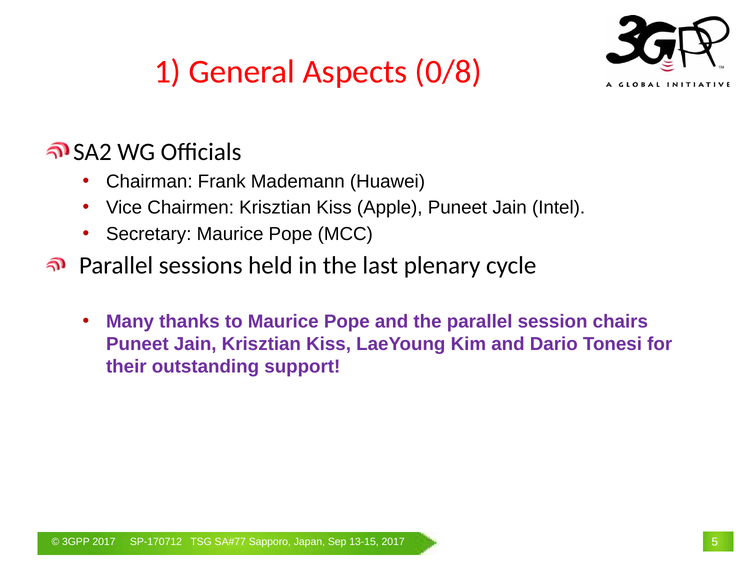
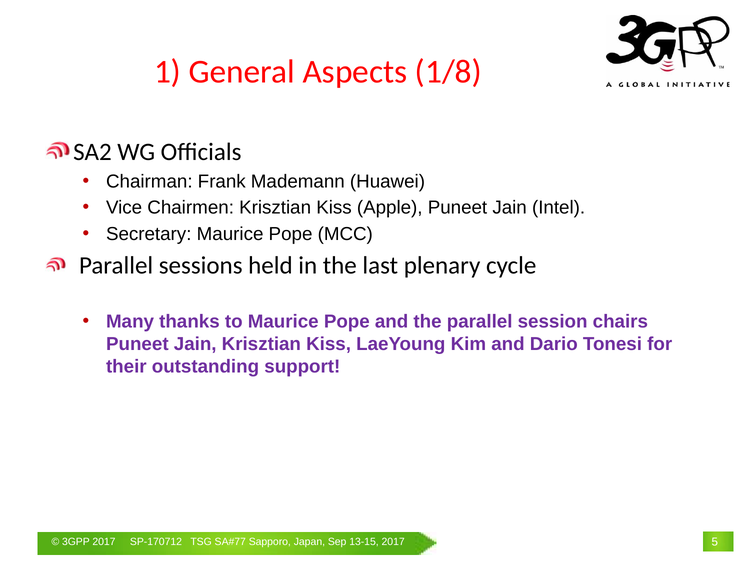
0/8: 0/8 -> 1/8 (448, 72)
